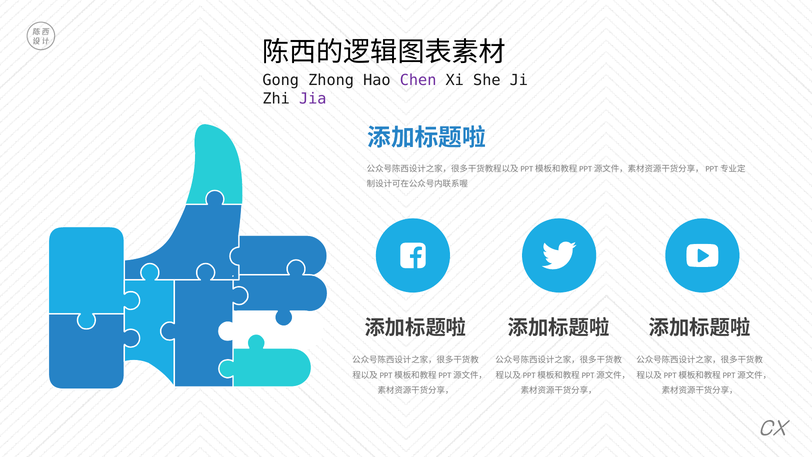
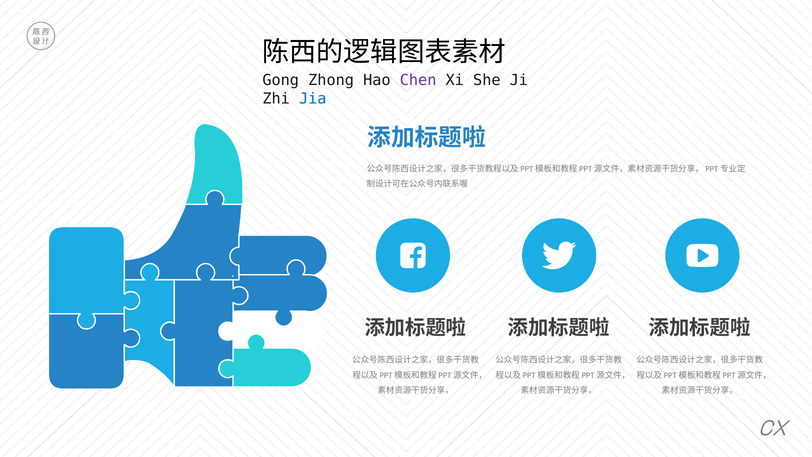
Jia colour: purple -> blue (313, 98)
